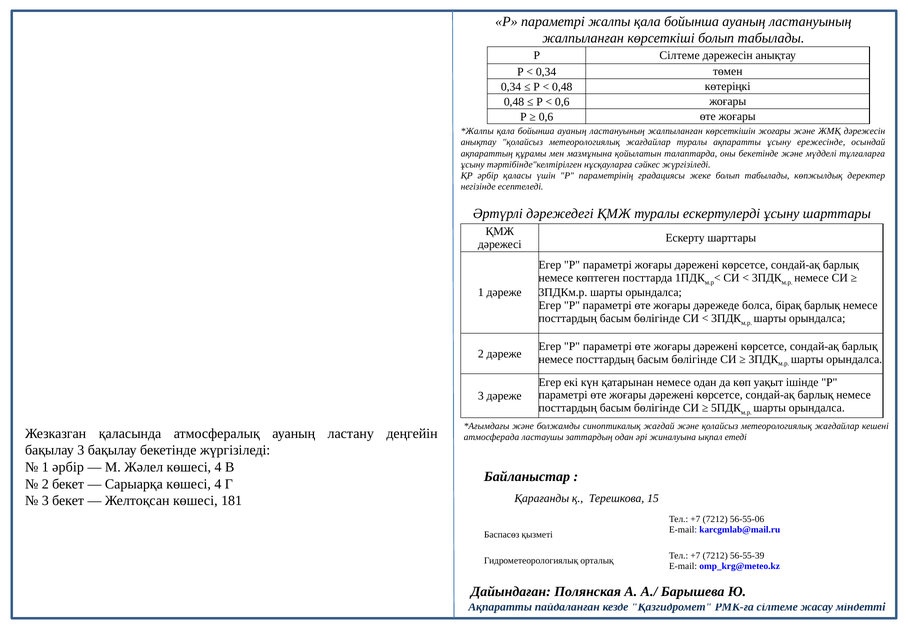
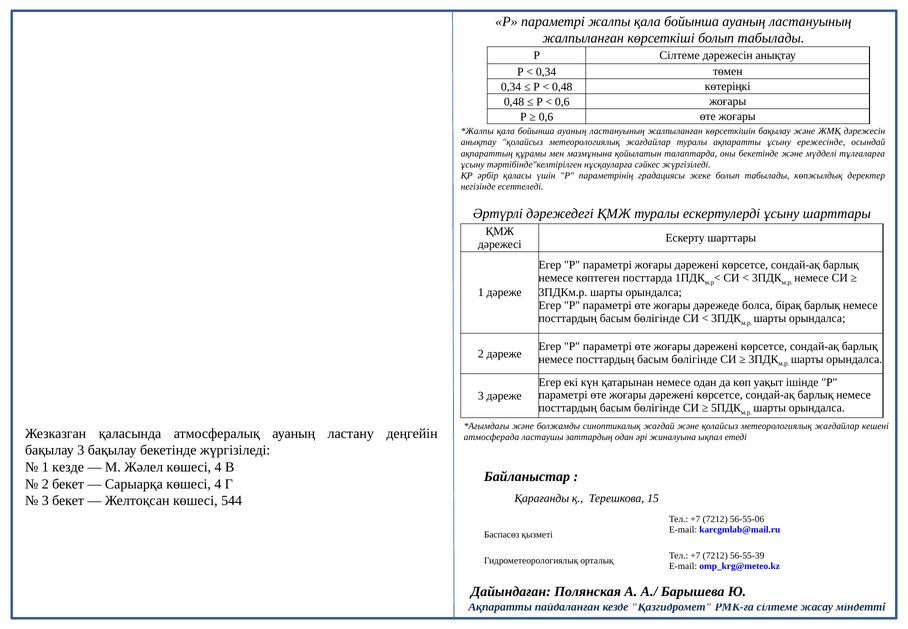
көрсеткішін жоғары: жоғары -> бақылау (775, 131)
1 әрбір: әрбір -> кезде (68, 467)
181: 181 -> 544 (232, 500)
